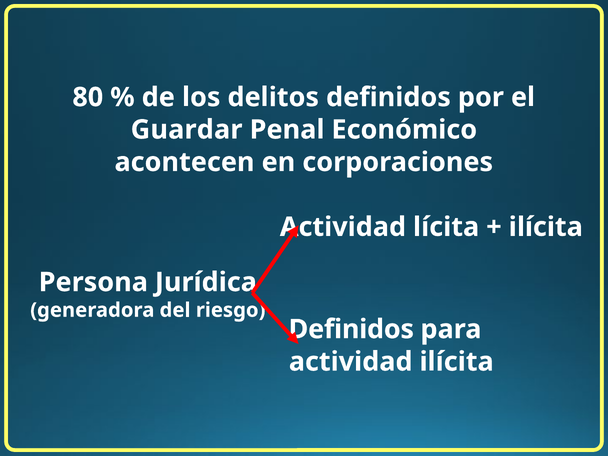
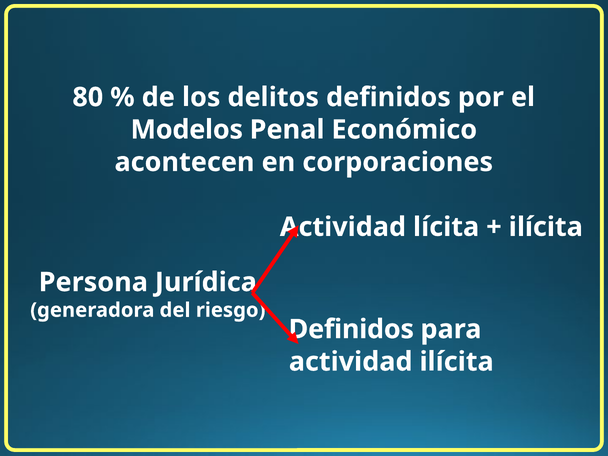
Guardar: Guardar -> Modelos (187, 130)
